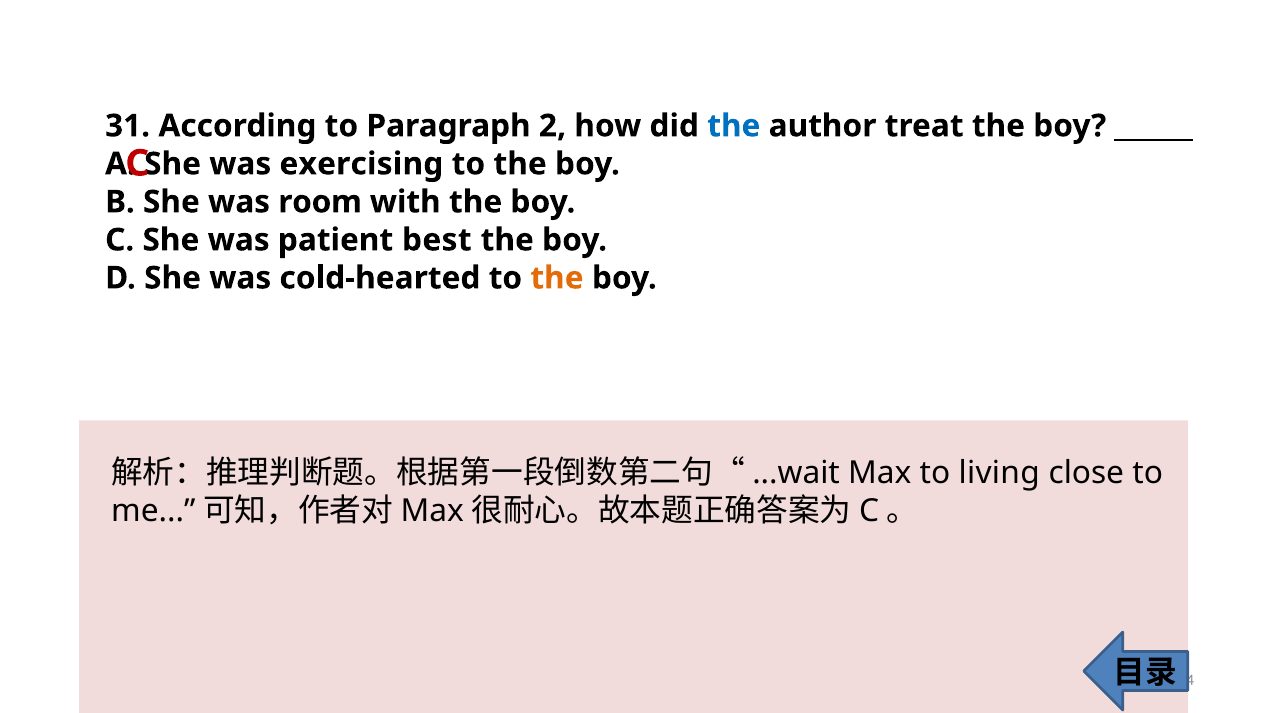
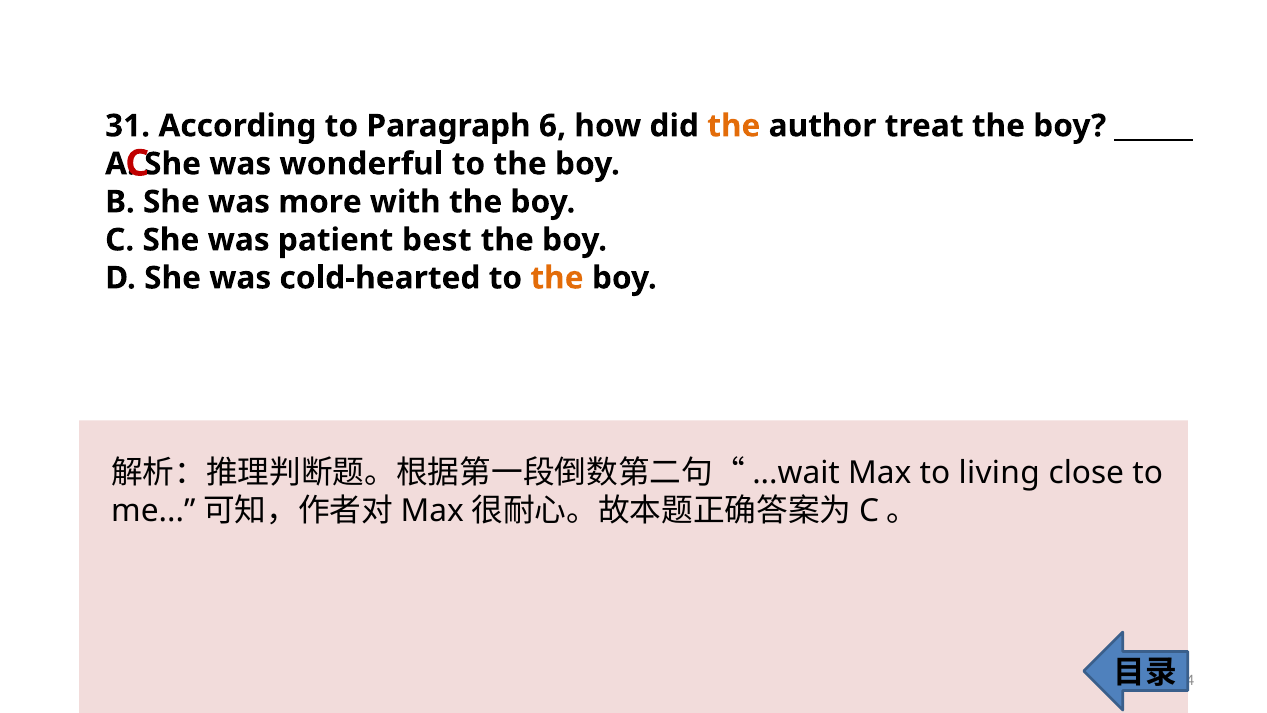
2: 2 -> 6 (553, 126)
the colour: blue -> orange (734, 126)
exercising: exercising -> wonderful (361, 164)
room: room -> more (320, 202)
